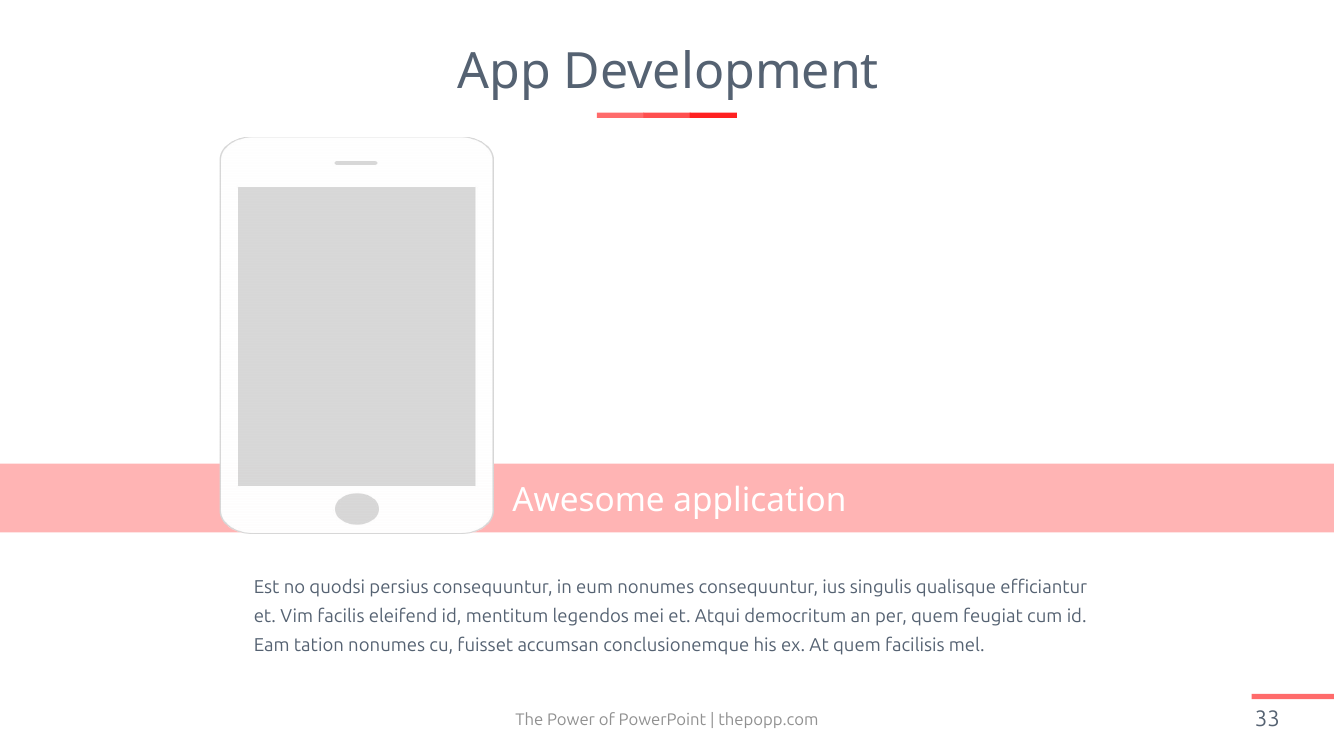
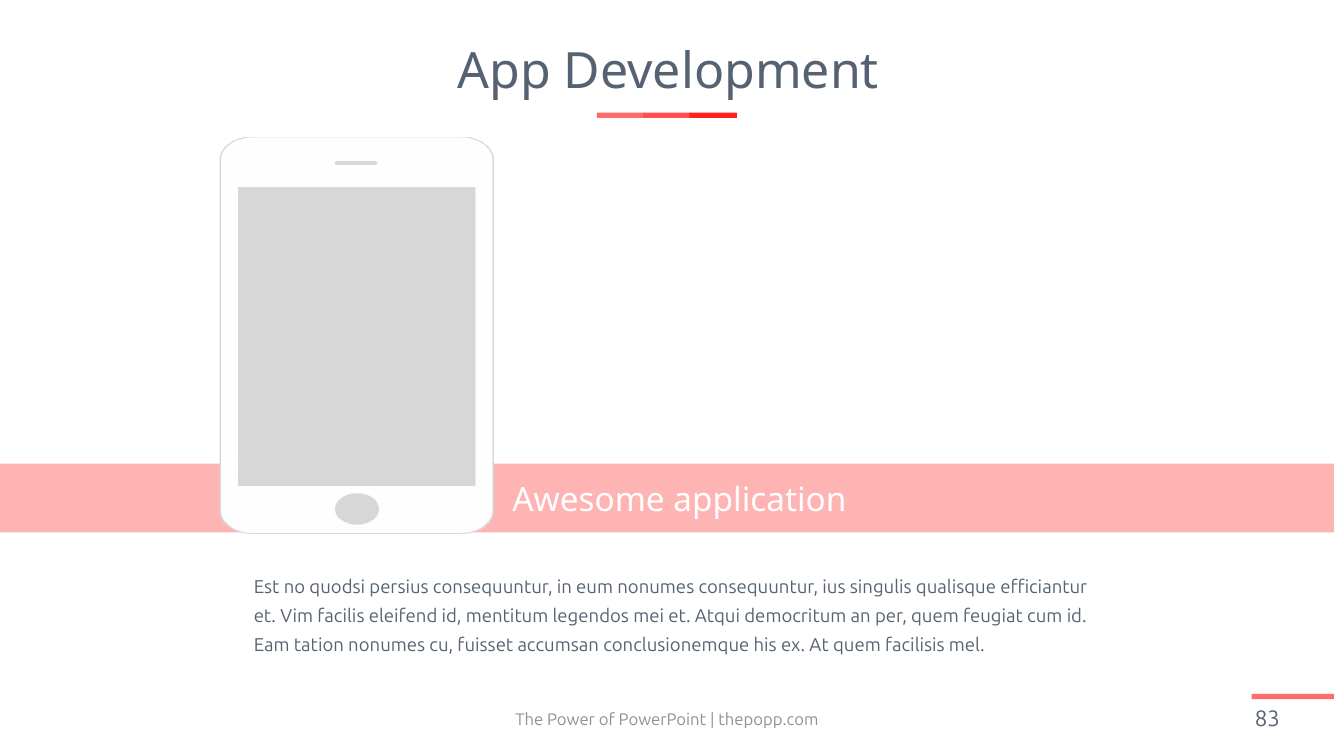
33: 33 -> 83 (1267, 720)
